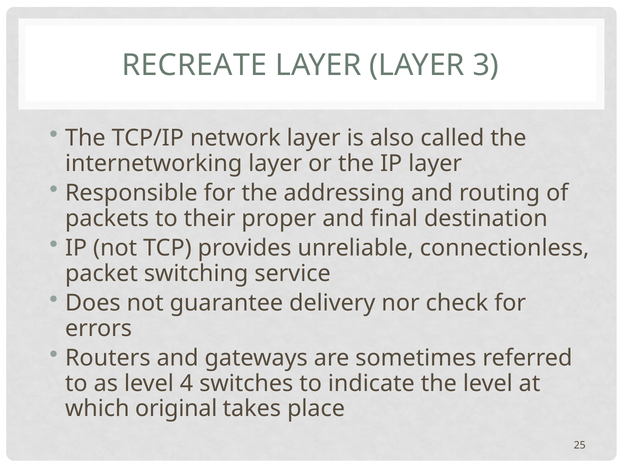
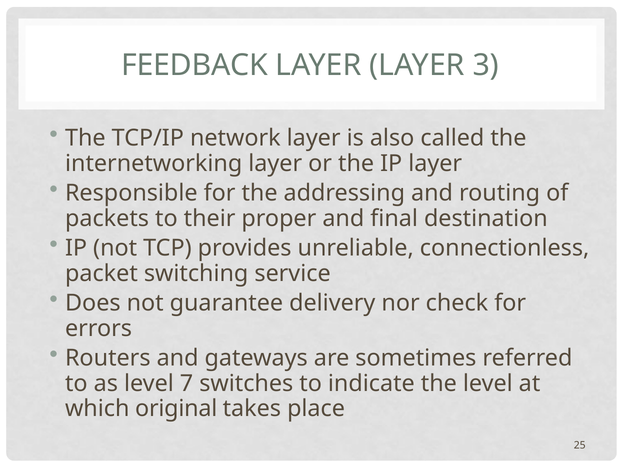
RECREATE: RECREATE -> FEEDBACK (195, 65)
4: 4 -> 7 (187, 384)
